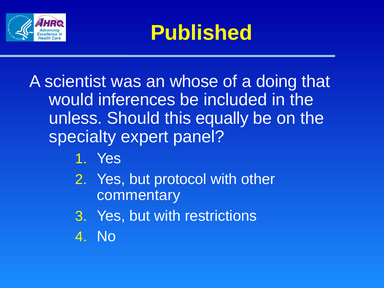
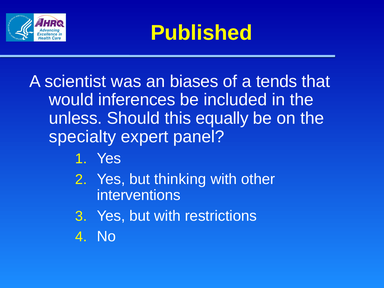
whose: whose -> biases (194, 81)
doing: doing -> tends (277, 81)
protocol: protocol -> thinking (180, 179)
commentary: commentary -> interventions (139, 195)
